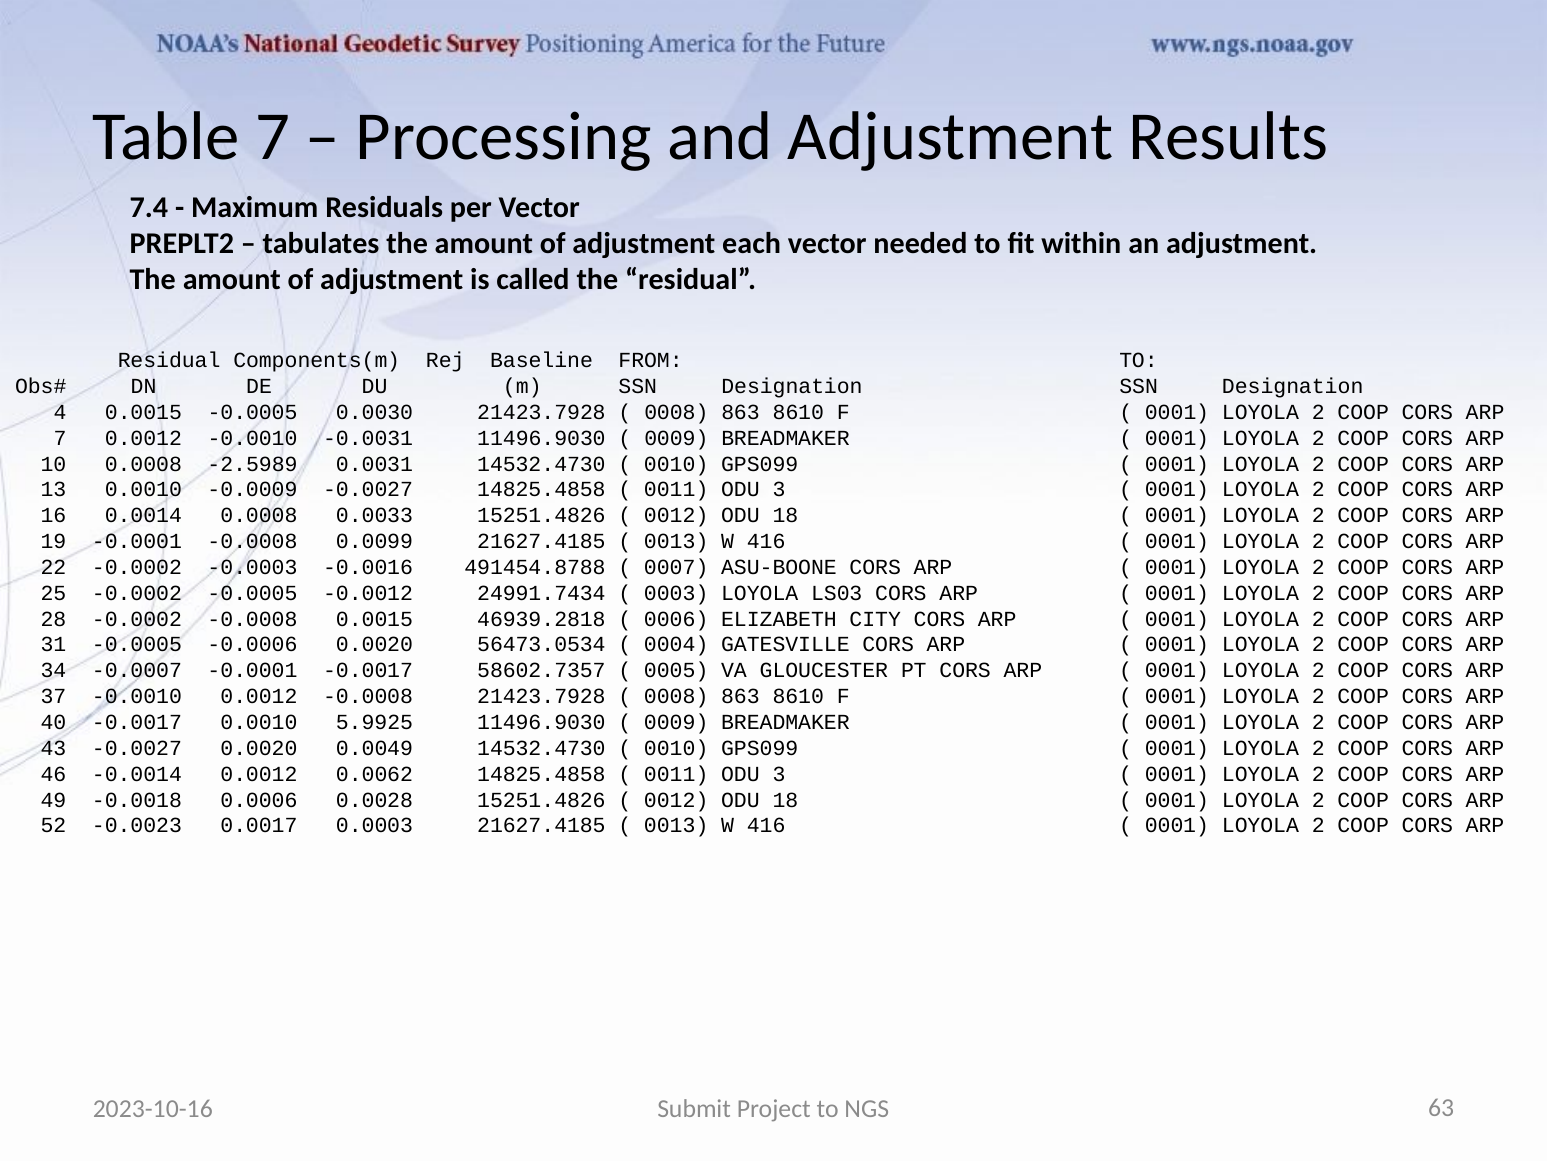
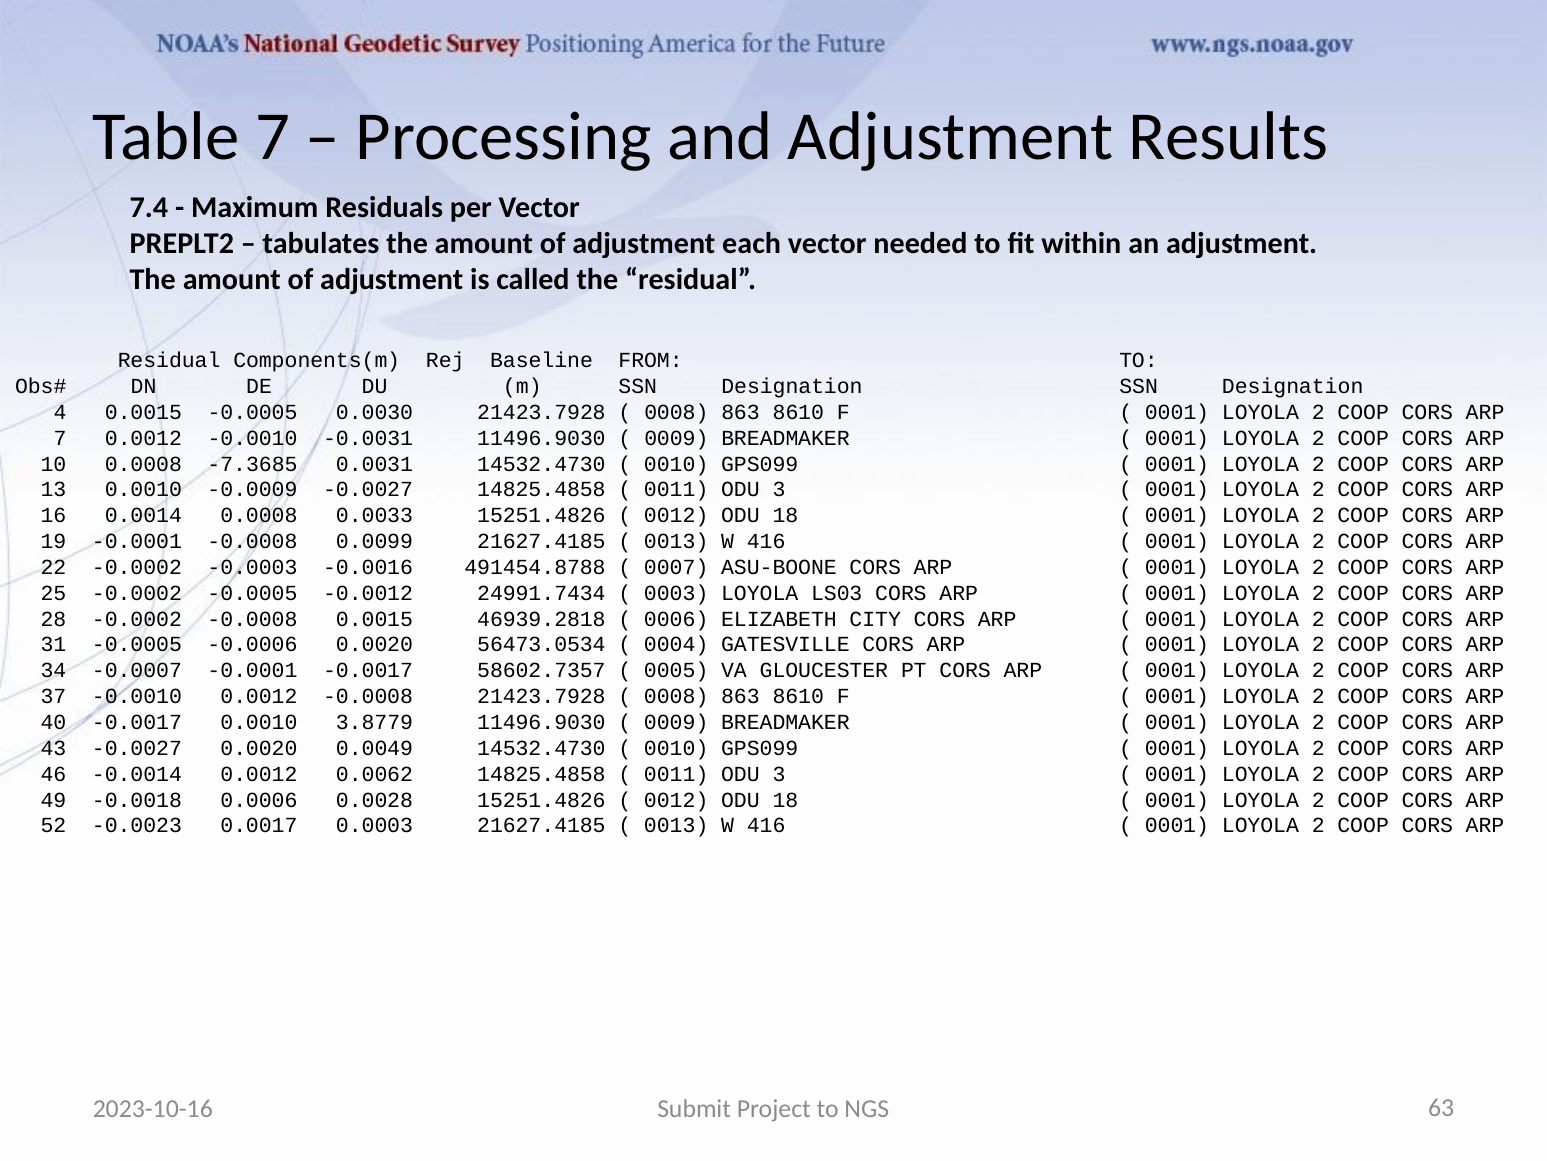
-2.5989: -2.5989 -> -7.3685 (253, 464)
5.9925: 5.9925 -> 3.8779 (374, 722)
